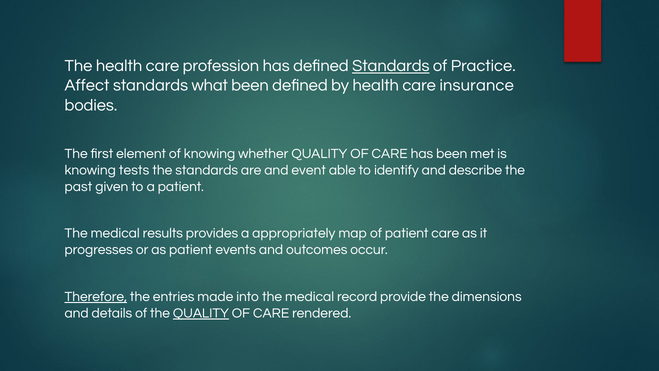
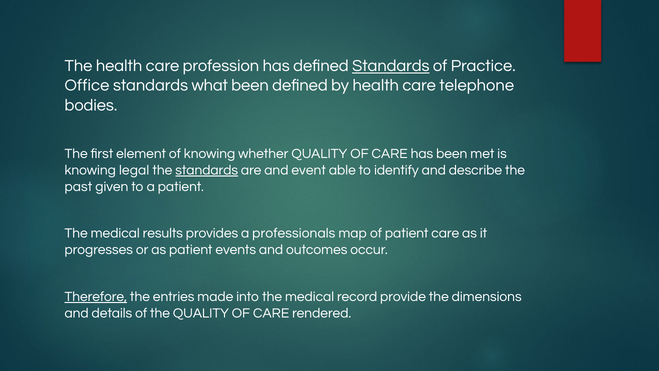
Affect: Affect -> Office (87, 85)
insurance: insurance -> telephone (477, 85)
tests: tests -> legal (134, 170)
standards underline: none -> present (207, 170)
appropriately: appropriately -> professionals (294, 233)
QUALITY underline: present -> none (201, 313)
